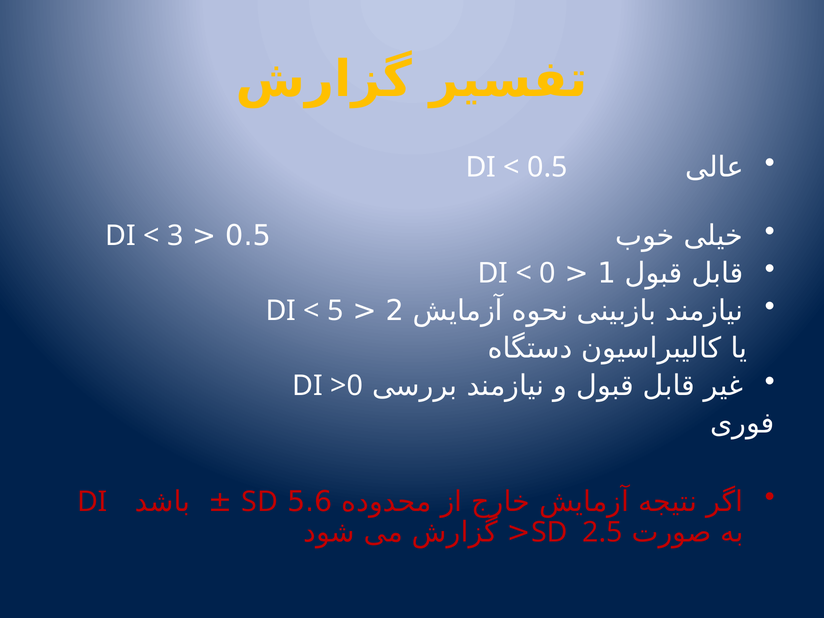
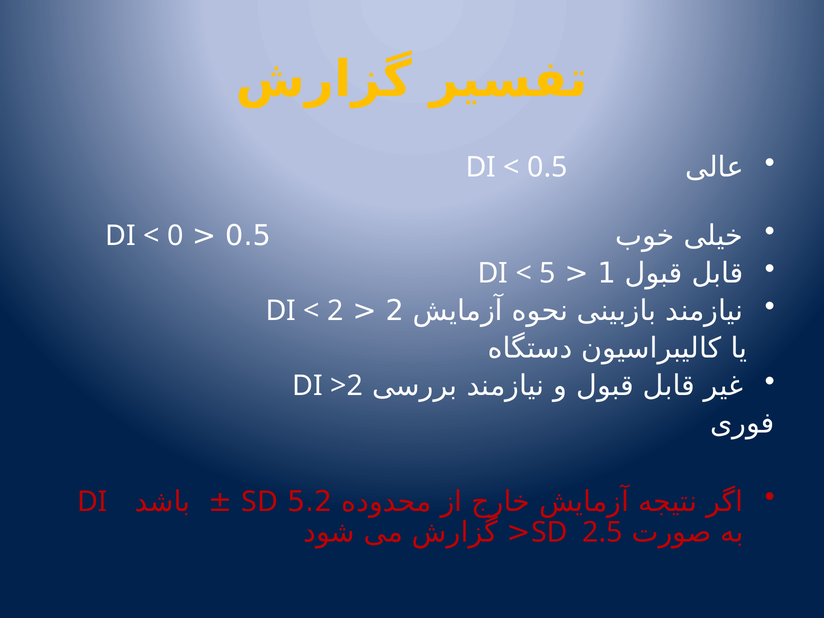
3: 3 -> 0 (175, 236)
0: 0 -> 5 (547, 273)
5: 5 -> 2 (335, 311)
>0: >0 -> >2 (347, 386)
5.6: 5.6 -> 5.2 (310, 502)
